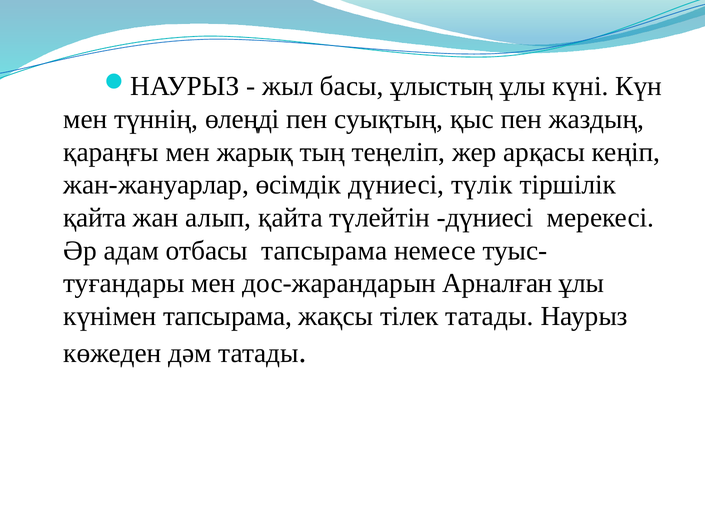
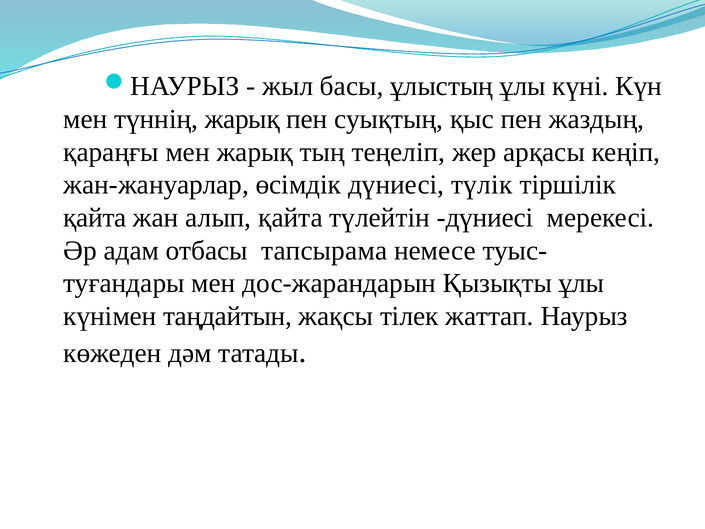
түннің өлеңді: өлеңді -> жарық (242, 119)
Арналған: Арналған -> Қызықты (497, 283)
күнімен тапсырама: тапсырама -> таңдайтын (228, 316)
тілек татады: татады -> жаттап (490, 316)
